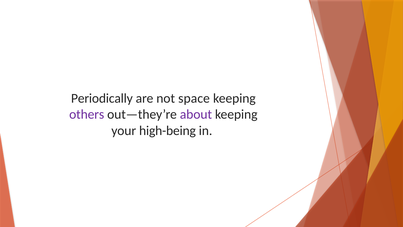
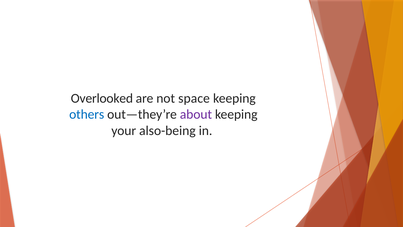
Periodically: Periodically -> Overlooked (102, 98)
others colour: purple -> blue (87, 114)
high-being: high-being -> also-being (167, 130)
